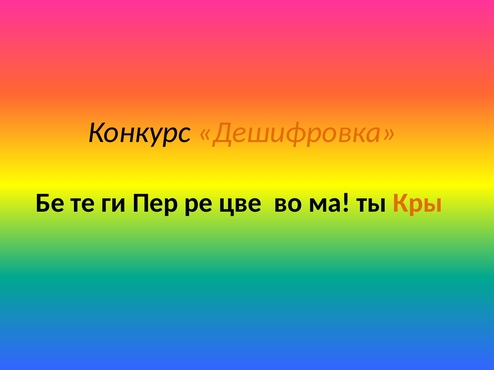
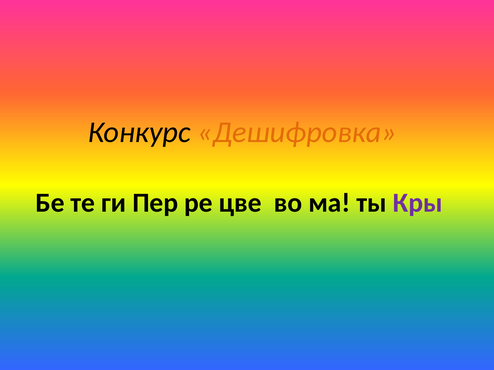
Кры colour: orange -> purple (418, 203)
